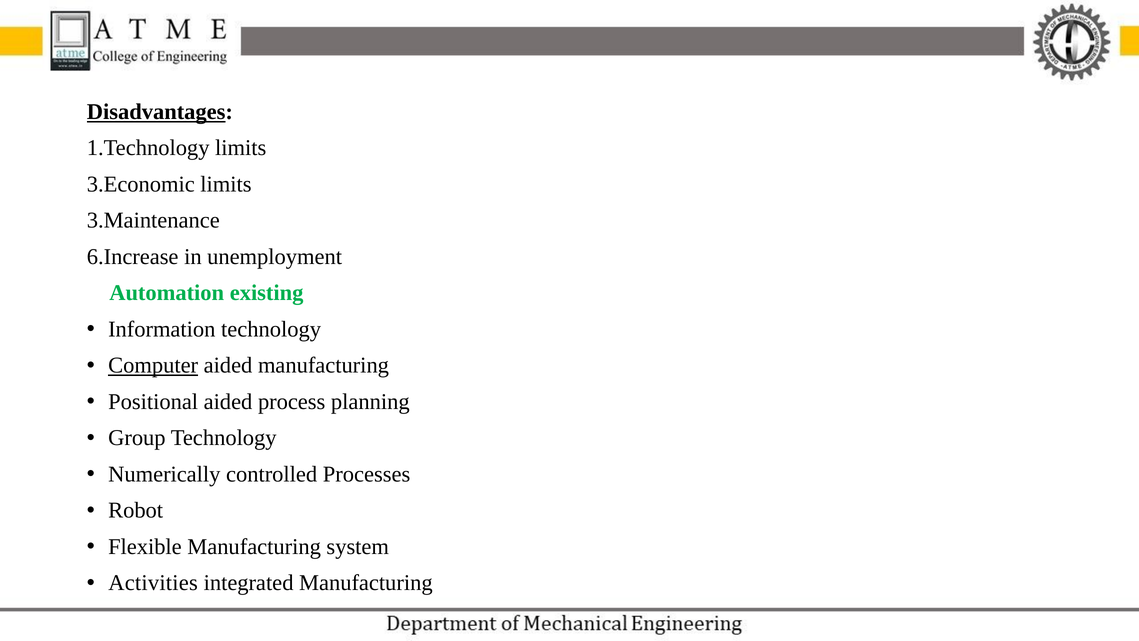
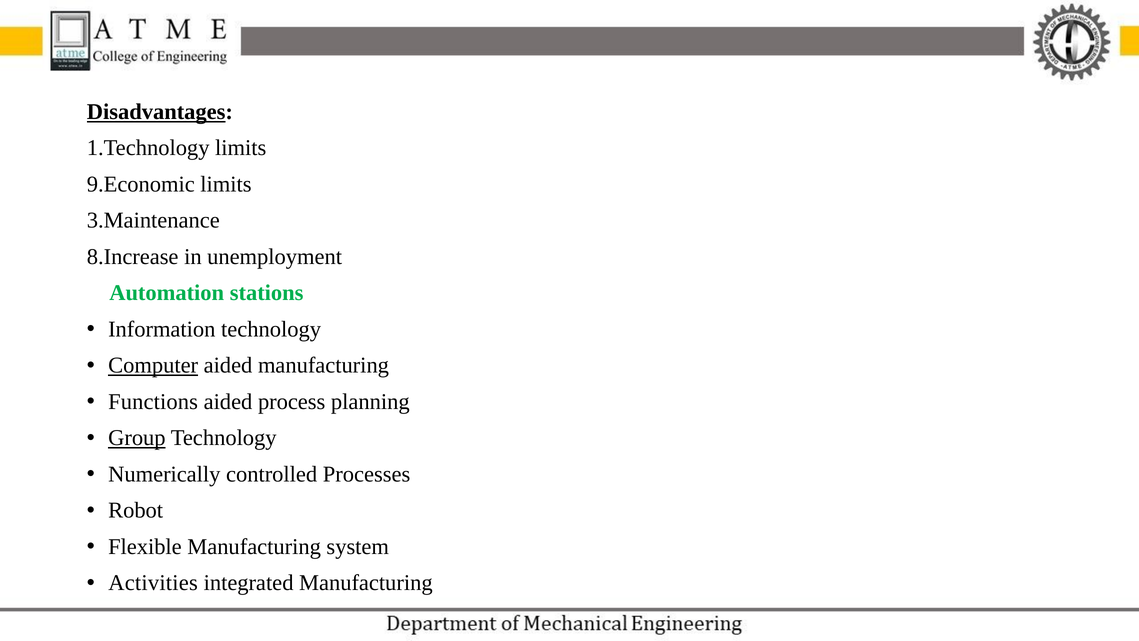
3.Economic: 3.Economic -> 9.Economic (141, 184)
6.Increase: 6.Increase -> 8.Increase (133, 257)
existing: existing -> stations (267, 293)
Positional: Positional -> Functions (153, 401)
Group underline: none -> present (137, 438)
